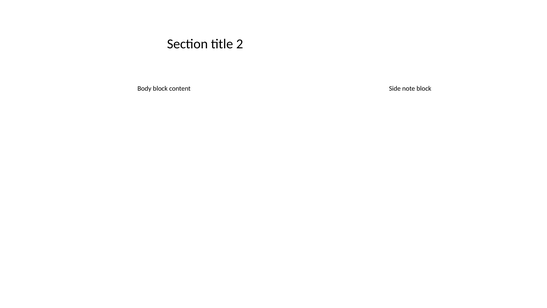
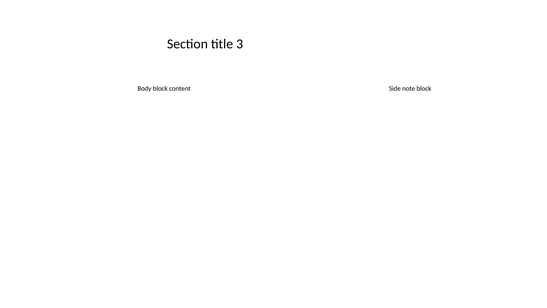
2: 2 -> 3 (240, 44)
